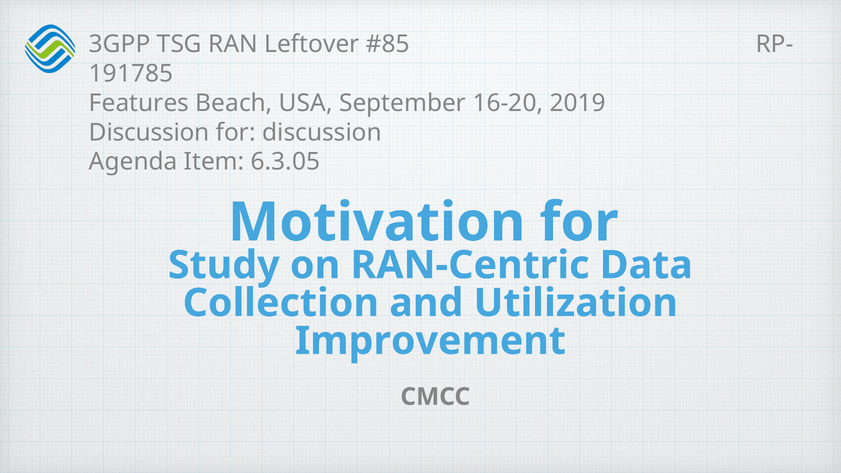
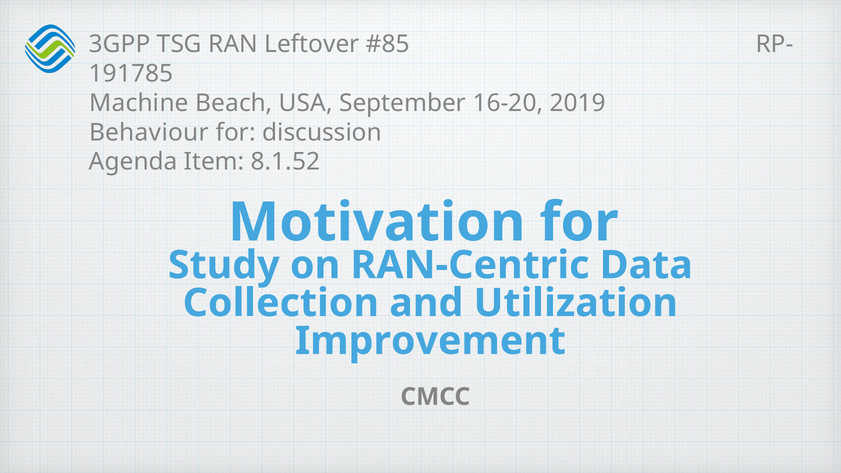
Features: Features -> Machine (139, 103)
Discussion: Discussion -> Behaviour (149, 132)
6.3.05: 6.3.05 -> 8.1.52 (285, 162)
